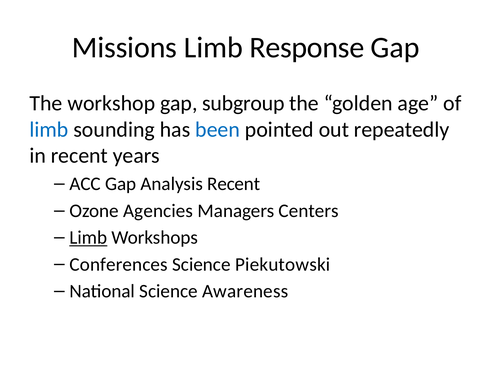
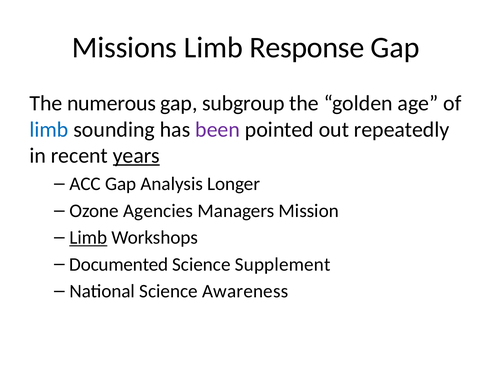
workshop: workshop -> numerous (111, 103)
been colour: blue -> purple (218, 129)
years underline: none -> present (136, 156)
Analysis Recent: Recent -> Longer (234, 184)
Centers: Centers -> Mission (309, 211)
Conferences: Conferences -> Documented (119, 264)
Piekutowski: Piekutowski -> Supplement (283, 264)
